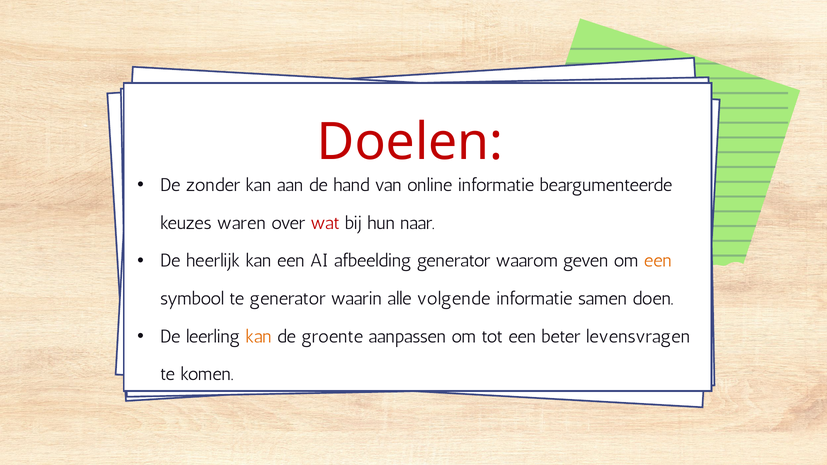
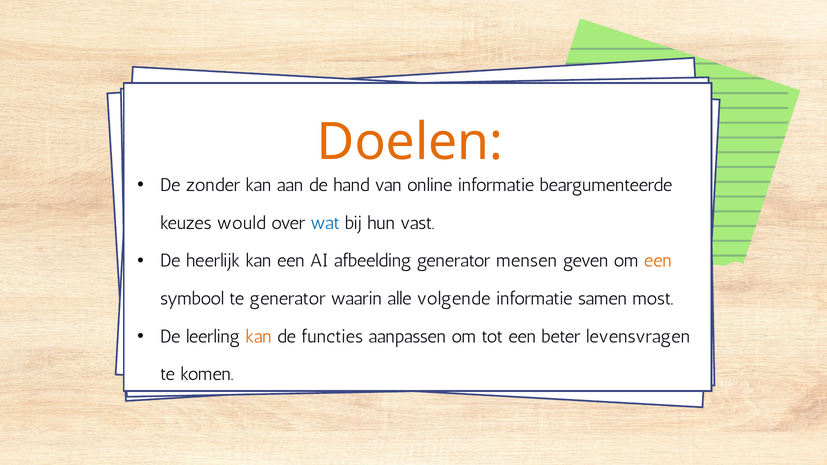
Doelen colour: red -> orange (410, 142)
waren: waren -> would (241, 223)
wat colour: red -> blue (325, 223)
naar: naar -> vast (417, 223)
waarom: waarom -> mensen (527, 261)
doen: doen -> most (653, 299)
groente: groente -> functies (332, 337)
